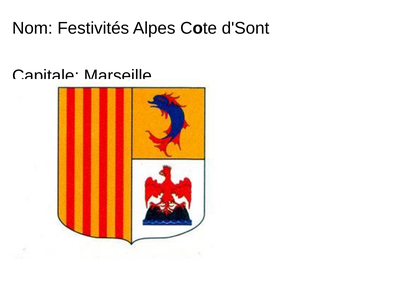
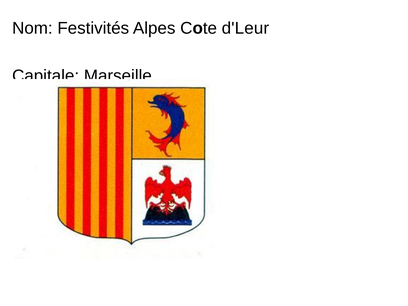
d'Sont: d'Sont -> d'Leur (245, 28)
